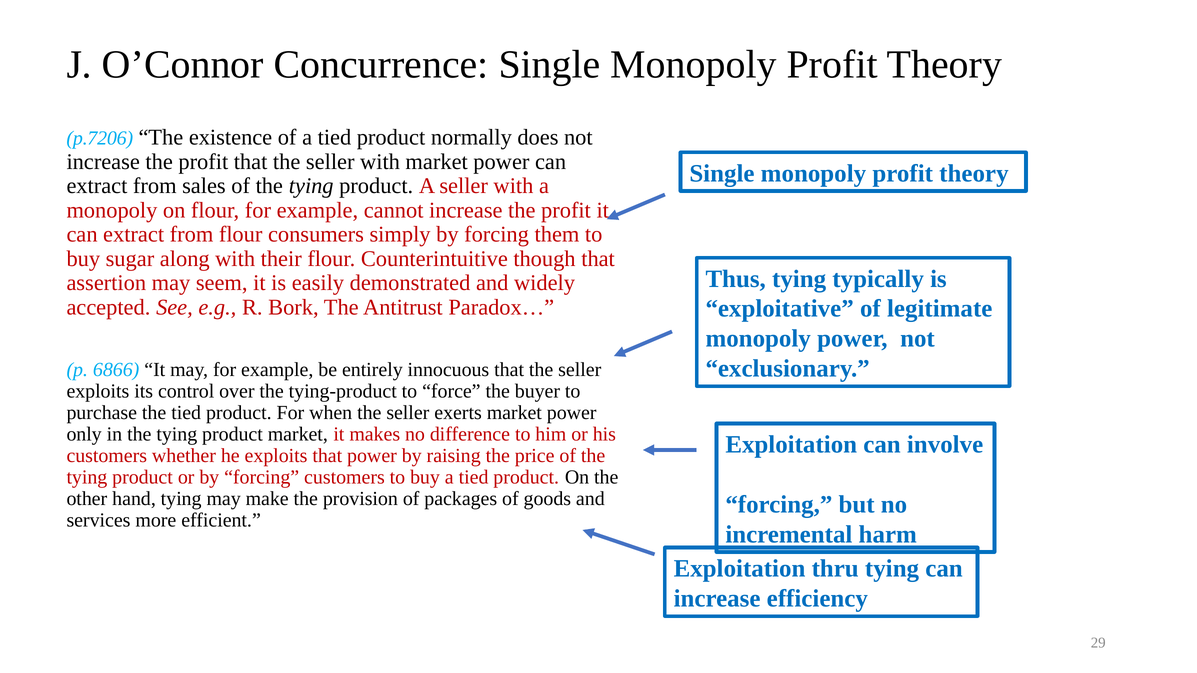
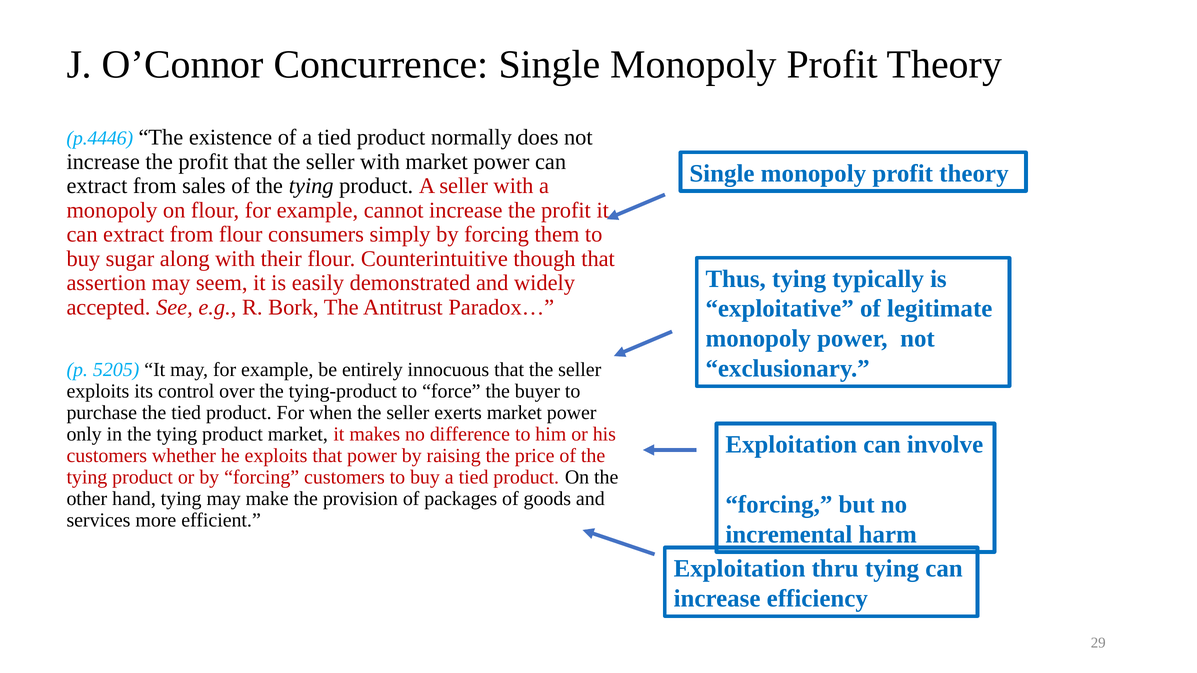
p.7206: p.7206 -> p.4446 (100, 138)
6866: 6866 -> 5205 (116, 370)
